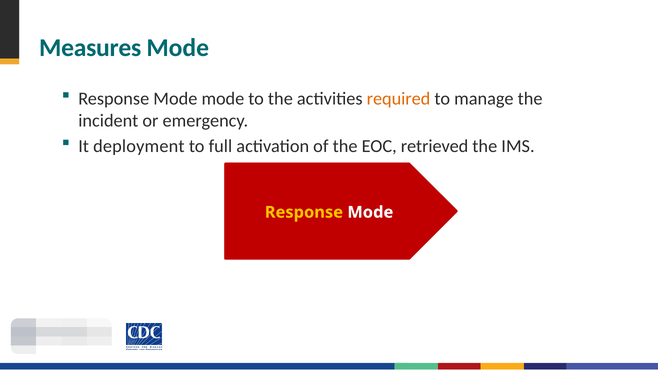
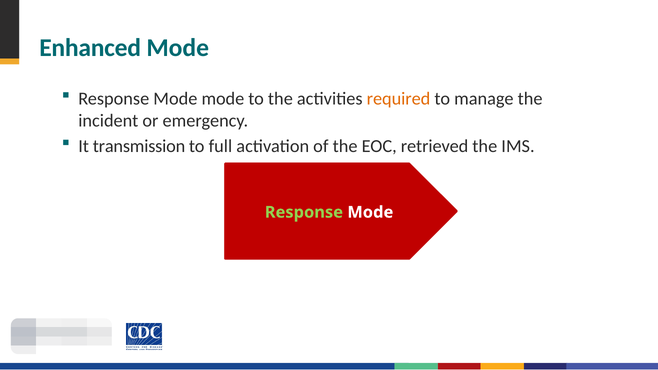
Measures: Measures -> Enhanced (90, 48)
deployment: deployment -> transmission (139, 146)
Response colour: yellow -> light green (304, 212)
